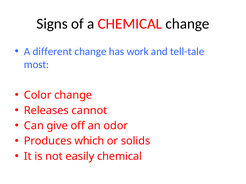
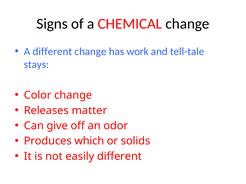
most: most -> stays (36, 65)
cannot: cannot -> matter (89, 111)
easily chemical: chemical -> different (119, 157)
